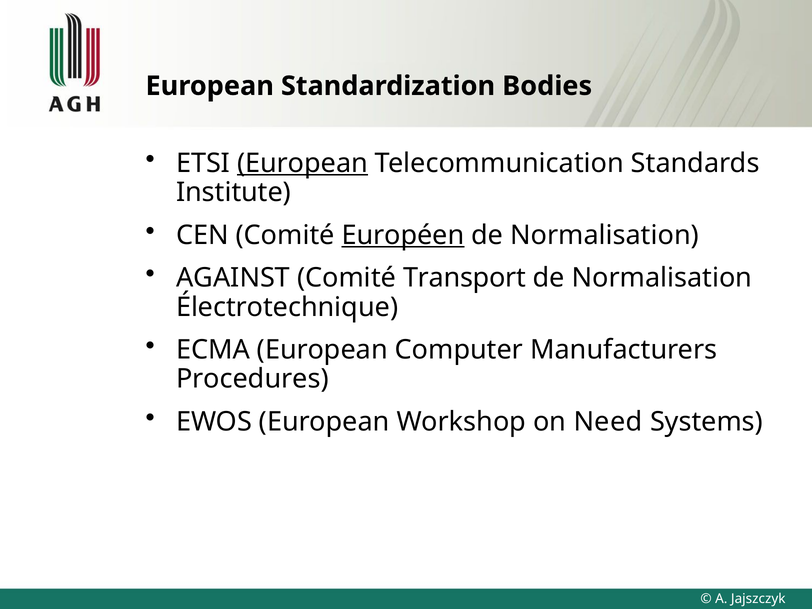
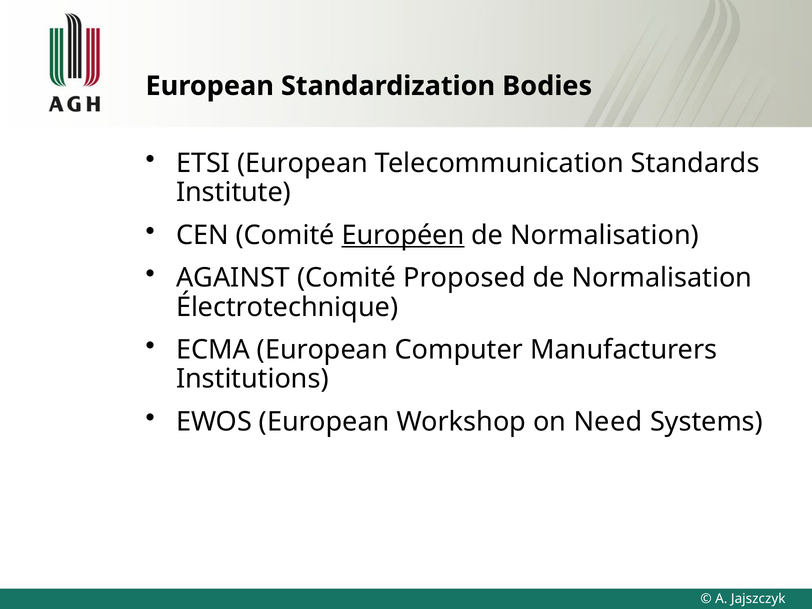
European underline: present -> none (303, 163)
Transport: Transport -> Proposed (464, 278)
Procedures: Procedures -> Institutions (252, 379)
